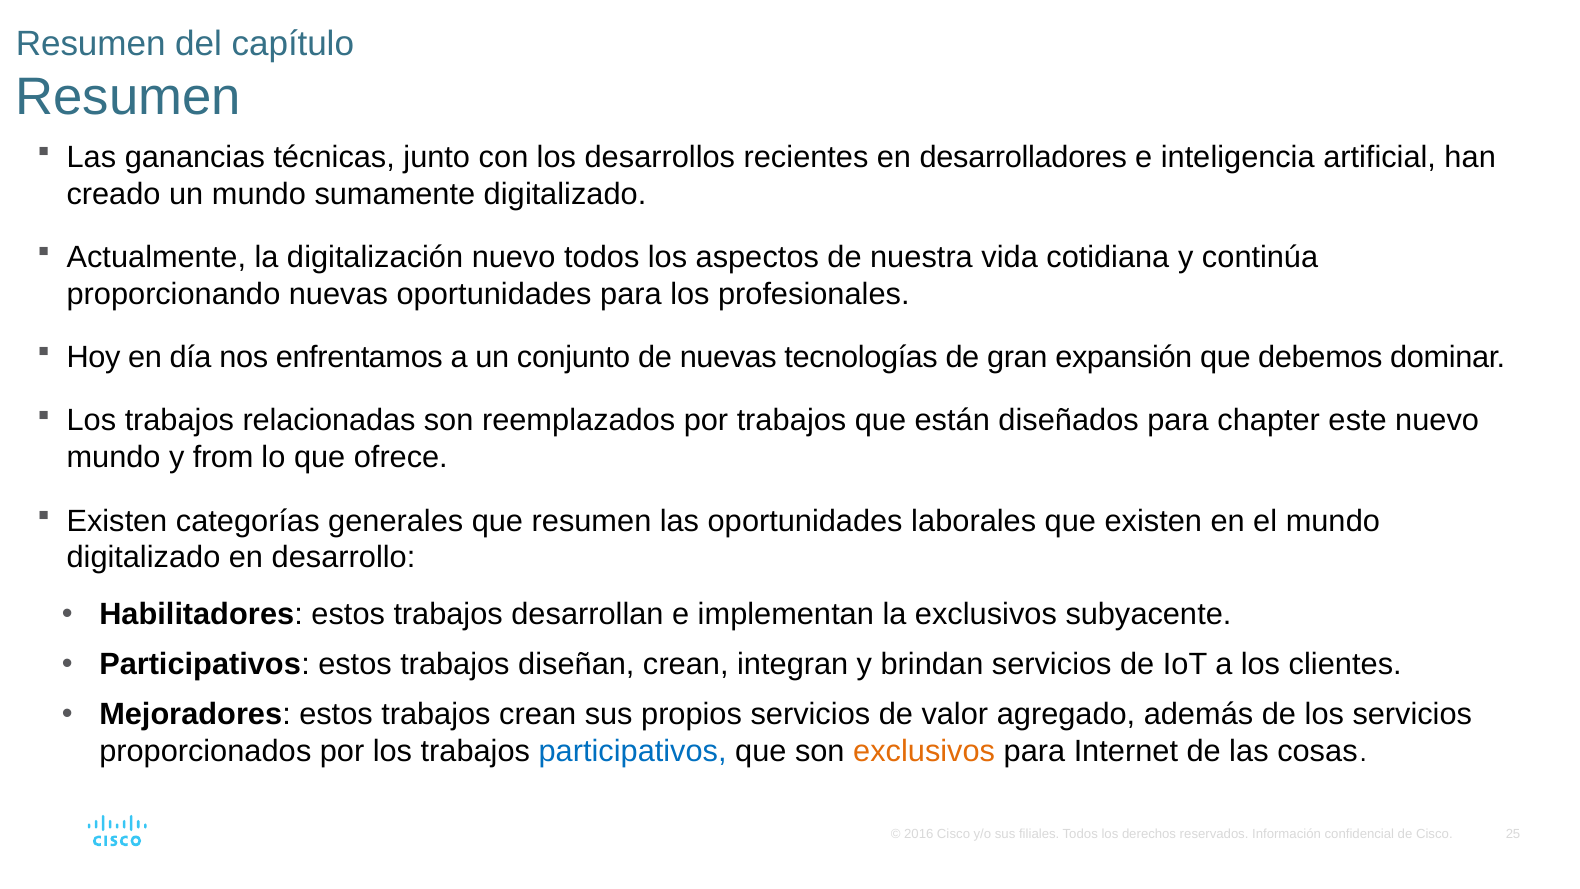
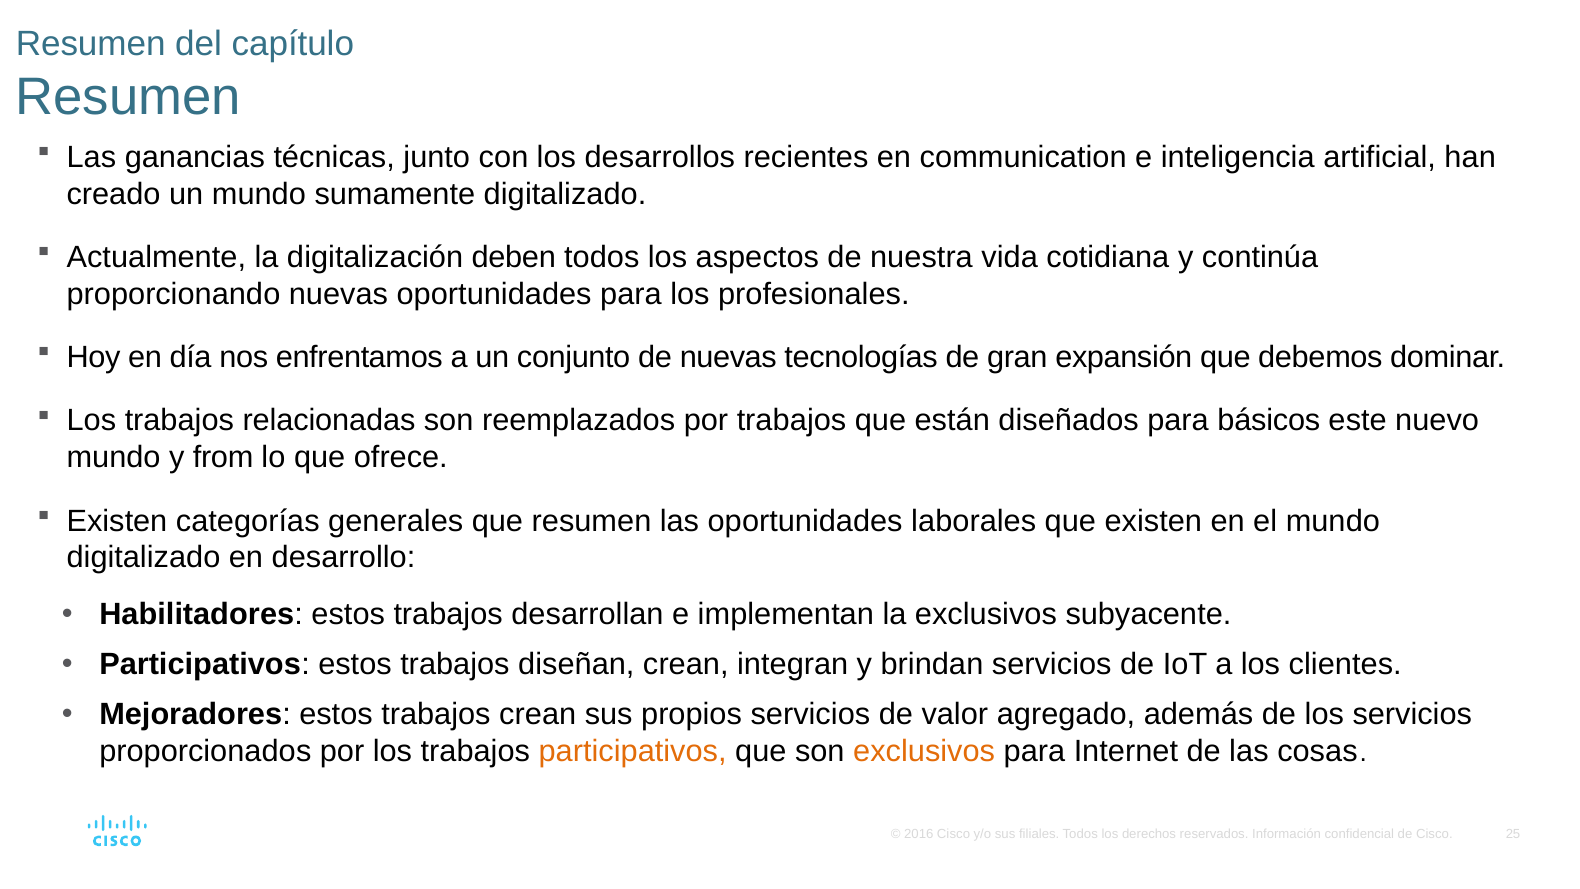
desarrolladores: desarrolladores -> communication (1023, 157)
digitalización nuevo: nuevo -> deben (514, 257)
chapter: chapter -> básicos (1269, 421)
participativos colour: blue -> orange (633, 751)
